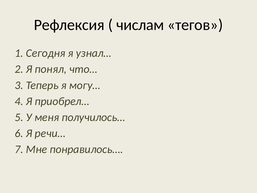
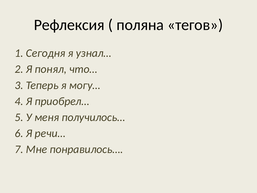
числам: числам -> поляна (140, 25)
